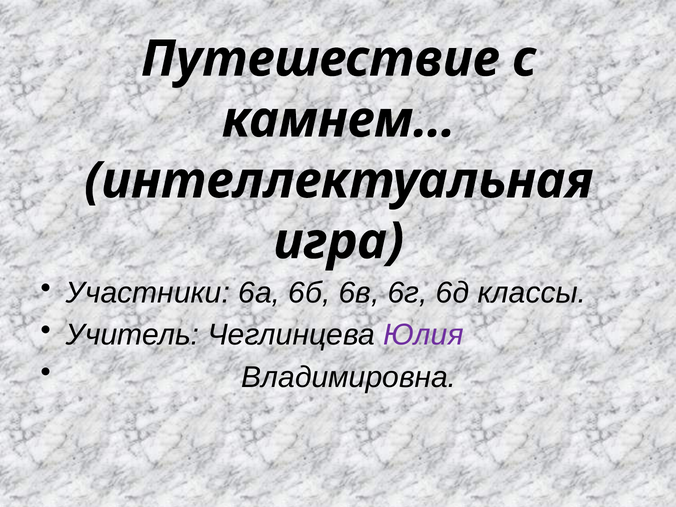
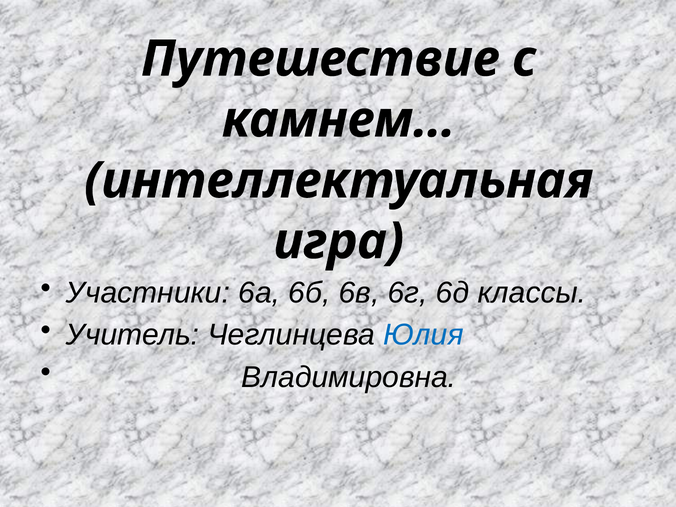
Юлия colour: purple -> blue (423, 335)
